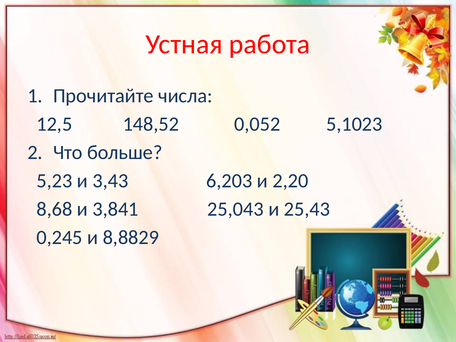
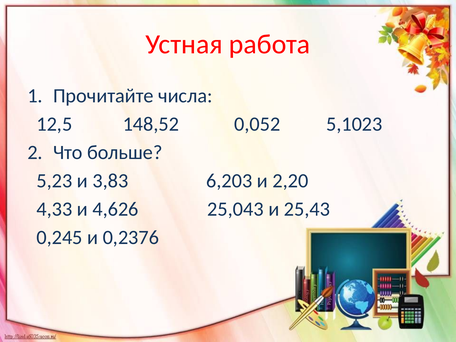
3,43: 3,43 -> 3,83 (110, 181)
8,68: 8,68 -> 4,33 (54, 209)
3,841: 3,841 -> 4,626 (116, 209)
8,8829: 8,8829 -> 0,2376 (131, 238)
